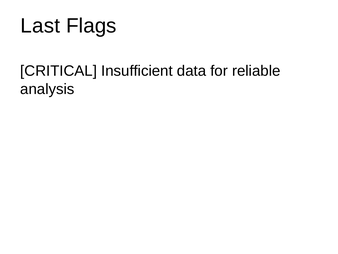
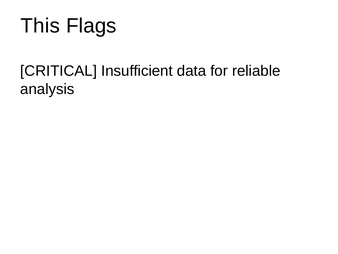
Last: Last -> This (40, 26)
